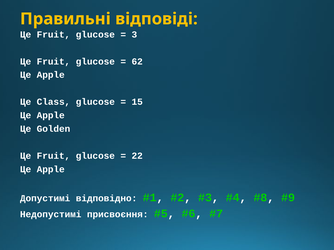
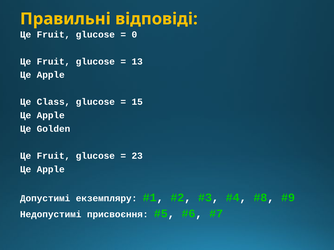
3: 3 -> 0 (134, 35)
62: 62 -> 13 (137, 62)
22: 22 -> 23 (137, 156)
відповідно: відповідно -> екземпляру (107, 199)
